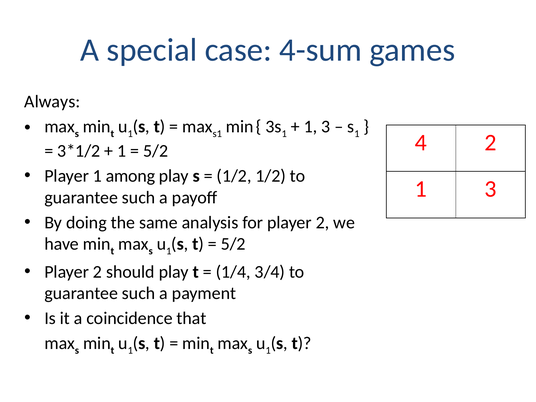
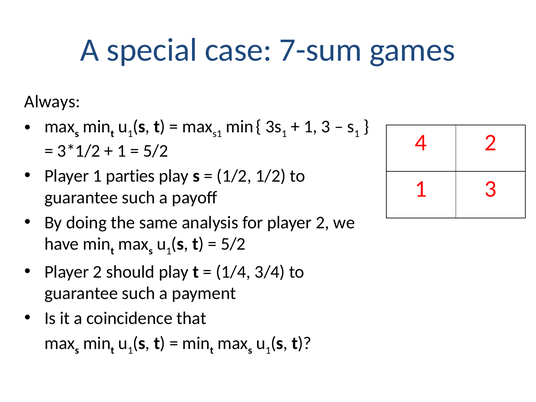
4-sum: 4-sum -> 7-sum (321, 50)
among: among -> parties (130, 176)
